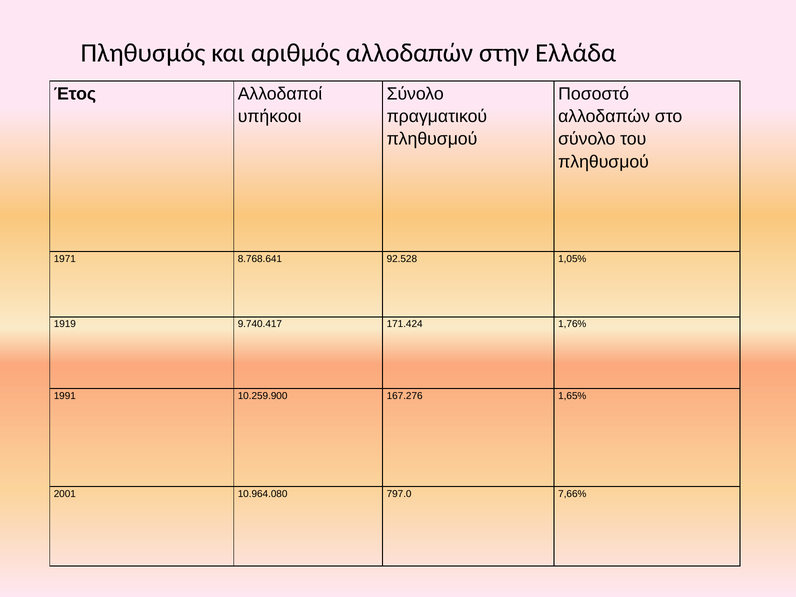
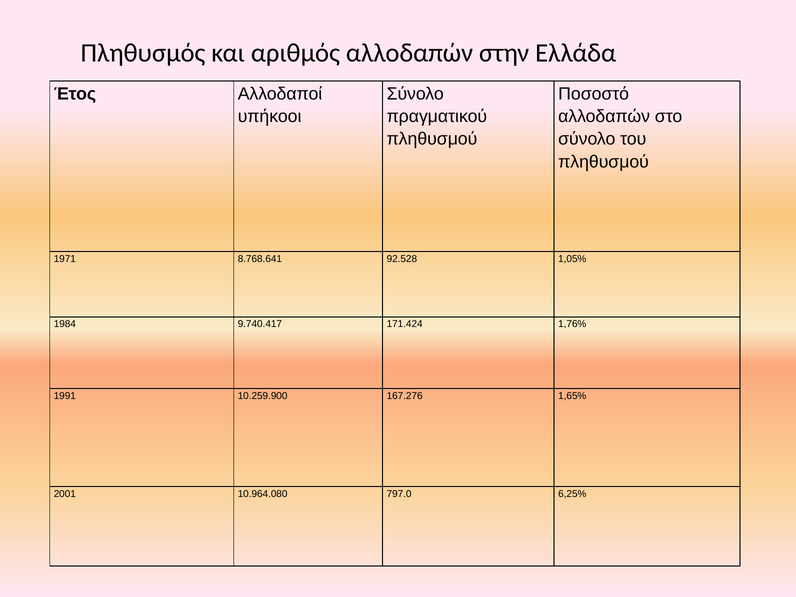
1919: 1919 -> 1984 (65, 324)
7,66%: 7,66% -> 6,25% (572, 494)
